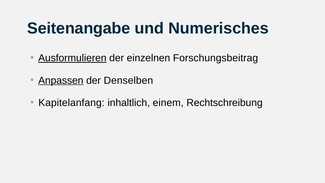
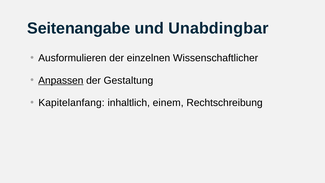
Numerisches: Numerisches -> Unabdingbar (218, 28)
Ausformulieren underline: present -> none (72, 58)
Forschungsbeitrag: Forschungsbeitrag -> Wissenschaftlicher (216, 58)
Denselben: Denselben -> Gestaltung (128, 80)
